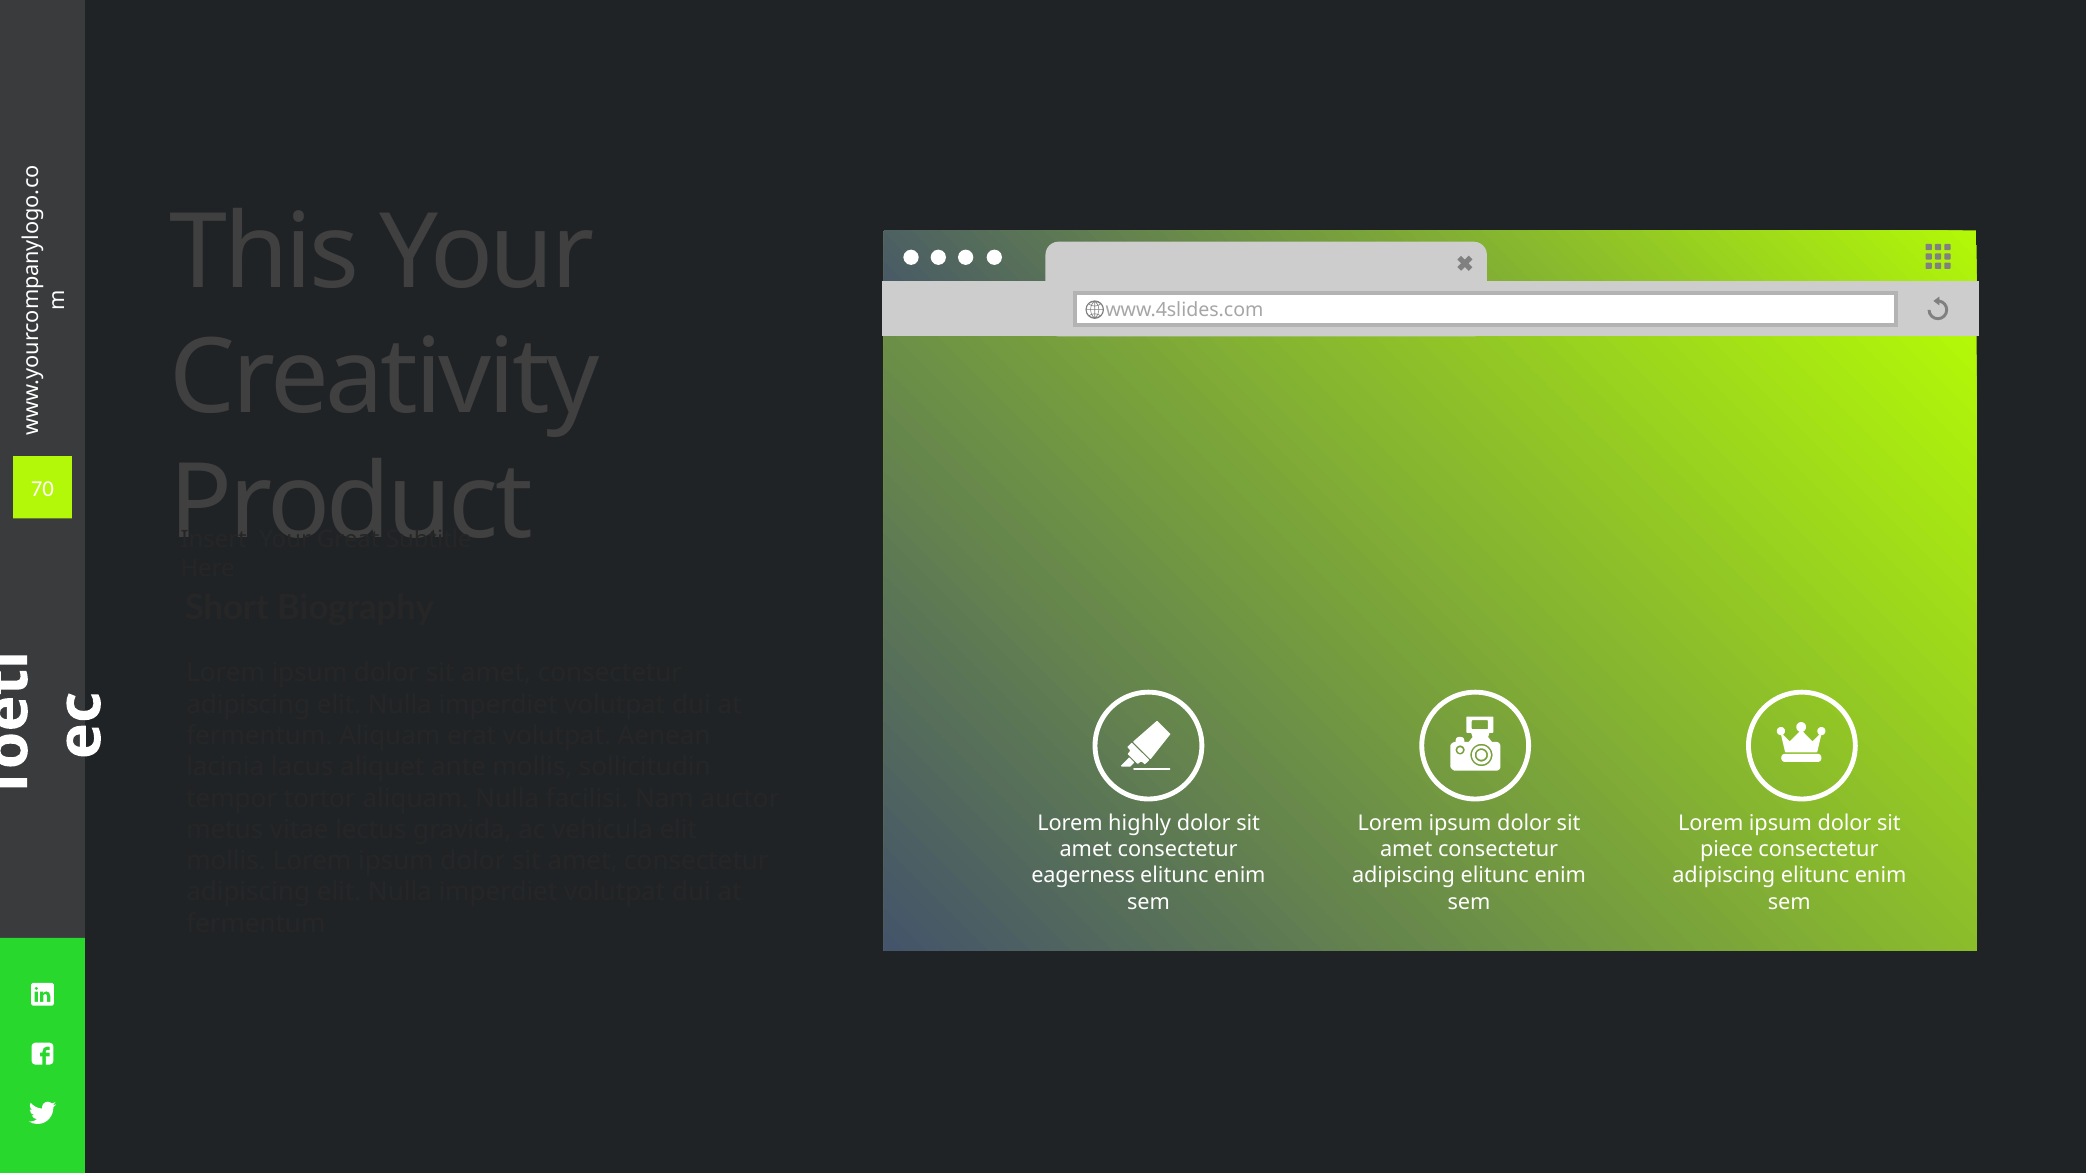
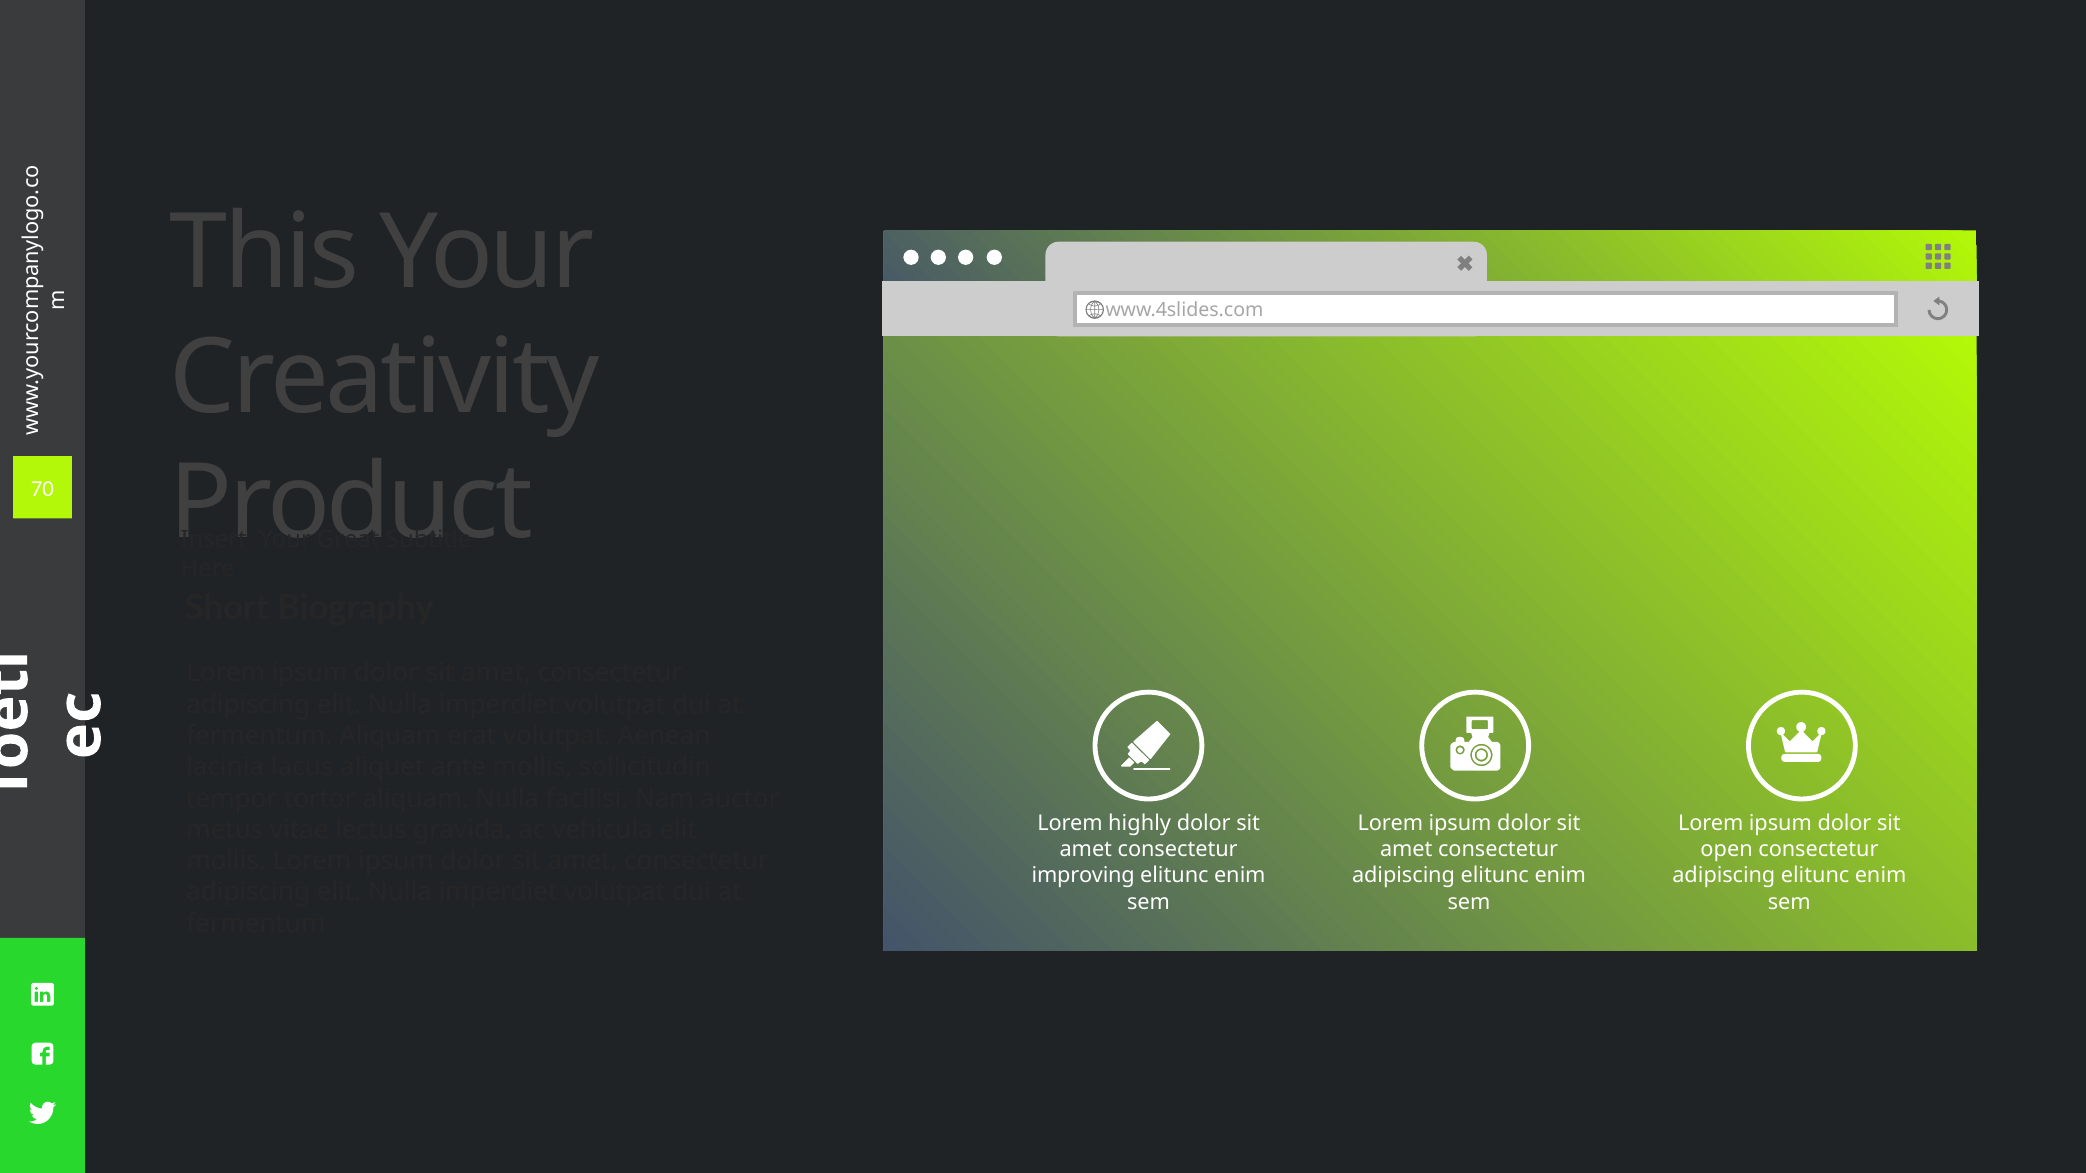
piece: piece -> open (1727, 850)
eagerness: eagerness -> improving (1083, 876)
